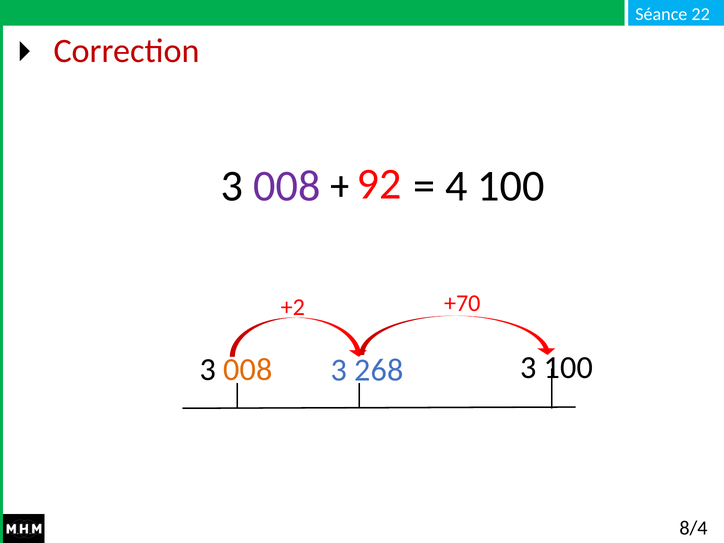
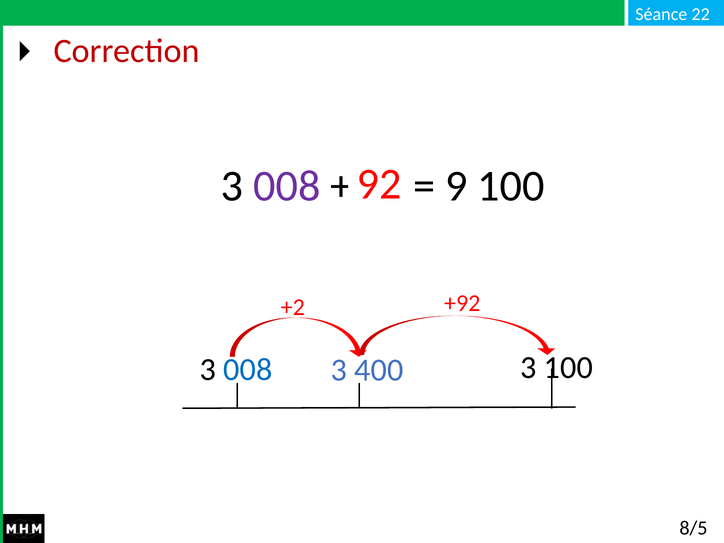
4: 4 -> 9 (456, 186)
+70: +70 -> +92 (462, 303)
008 colour: orange -> blue (248, 370)
268: 268 -> 400 (379, 370)
8/4: 8/4 -> 8/5 (693, 528)
